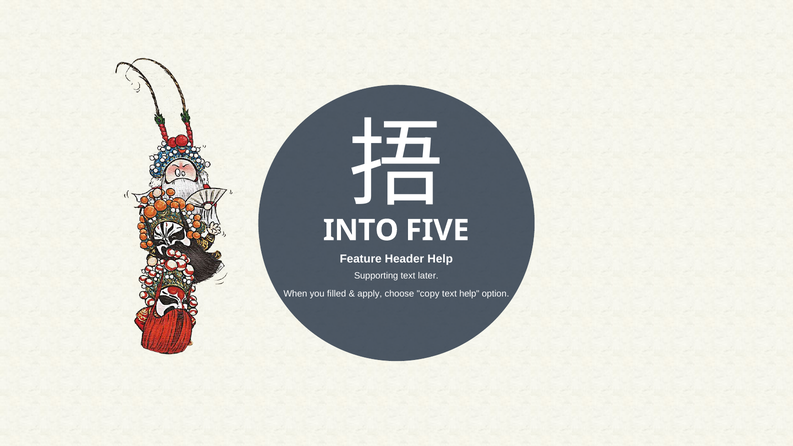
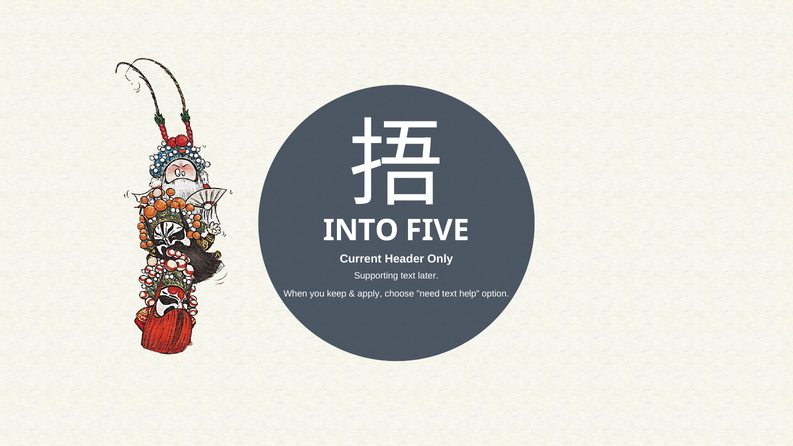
Feature: Feature -> Current (361, 259)
Header Help: Help -> Only (440, 259)
filled: filled -> keep (337, 294)
copy: copy -> need (428, 294)
